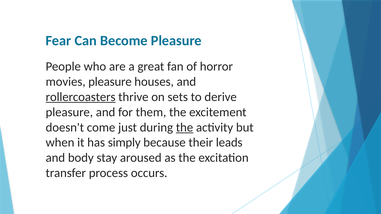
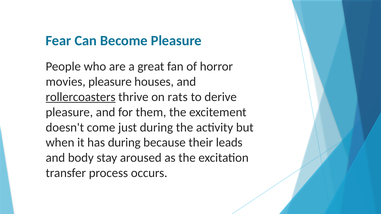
sets: sets -> rats (178, 97)
the underline: present -> none (185, 128)
has simply: simply -> during (124, 143)
